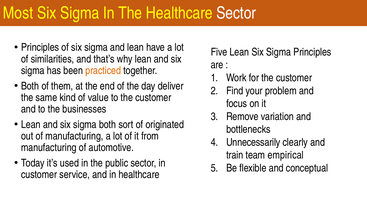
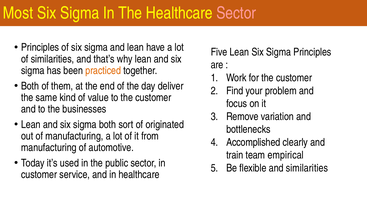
Sector colour: white -> pink (236, 13)
Unnecessarily: Unnecessarily -> Accomplished (253, 142)
and conceptual: conceptual -> similarities (307, 168)
